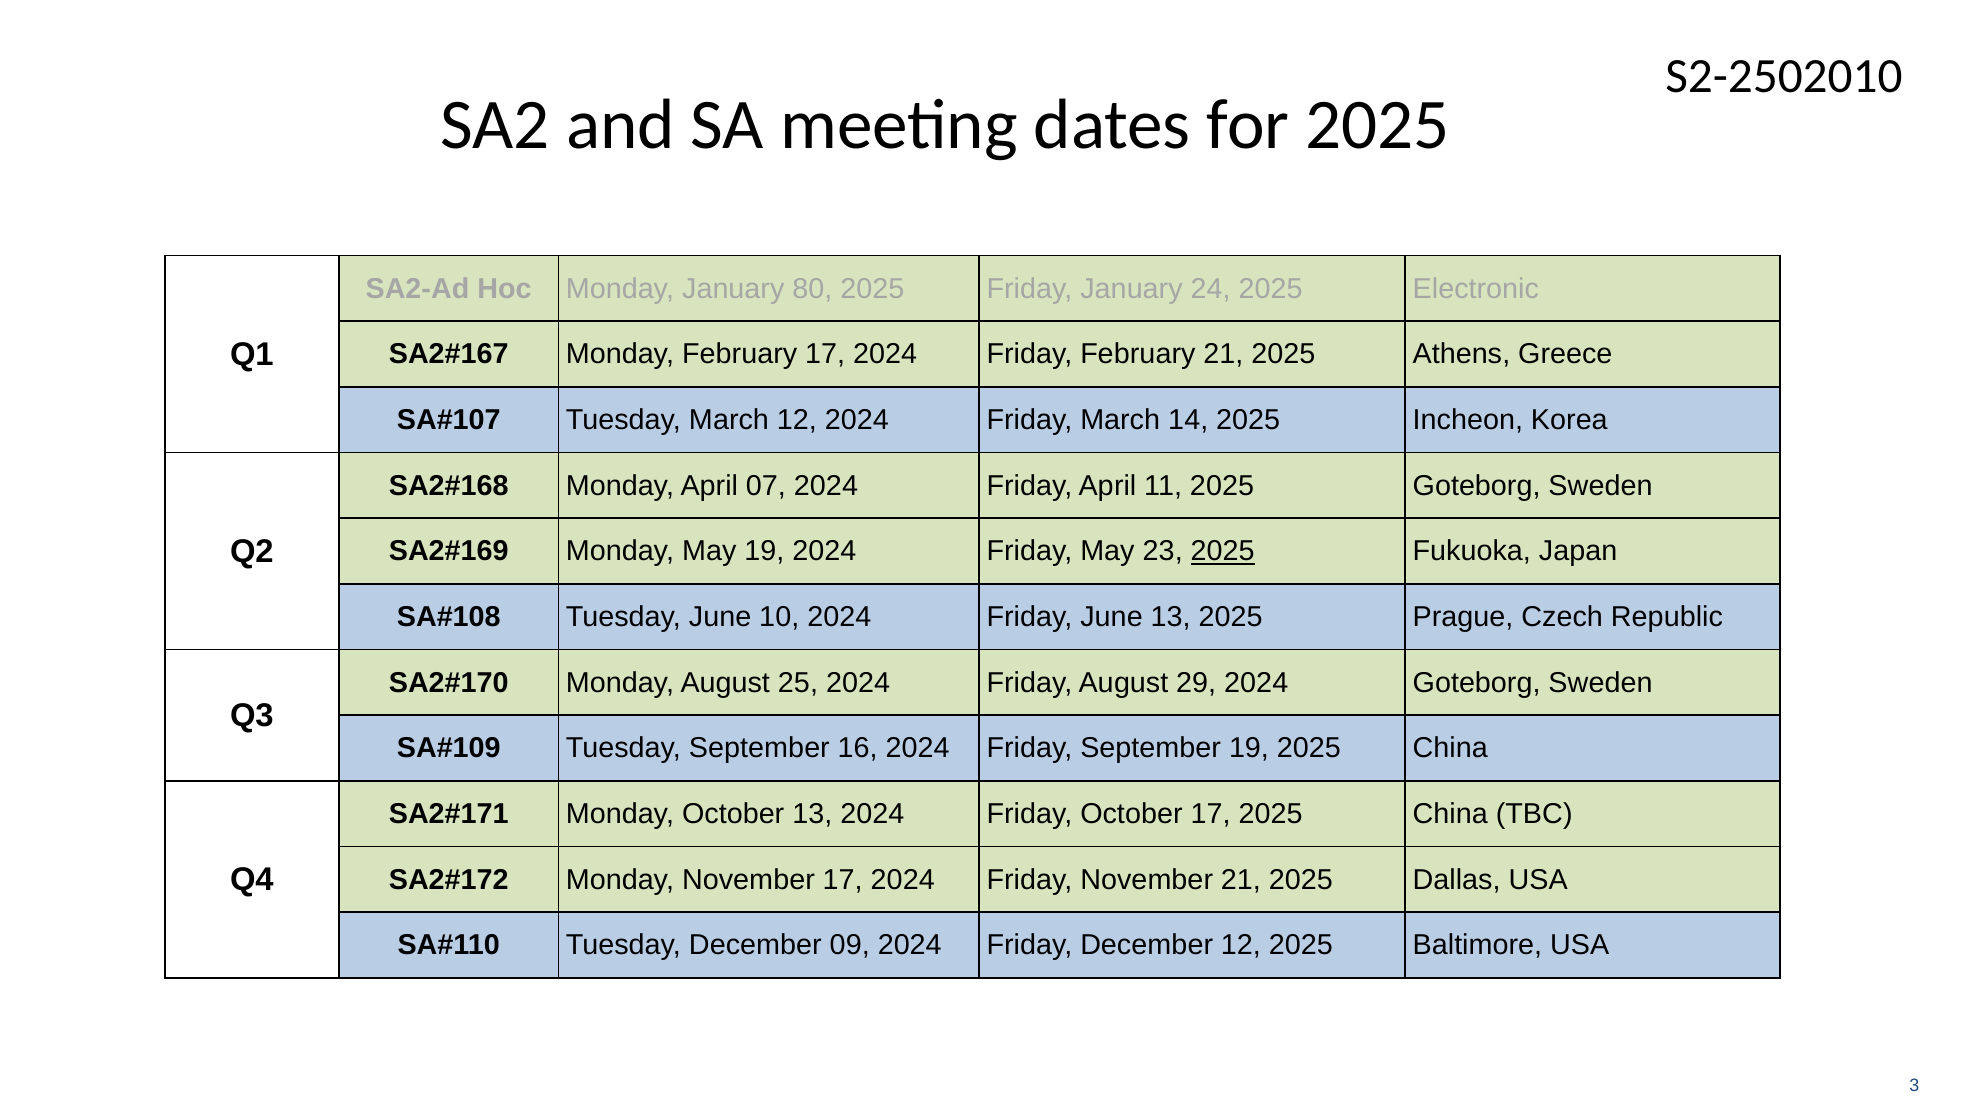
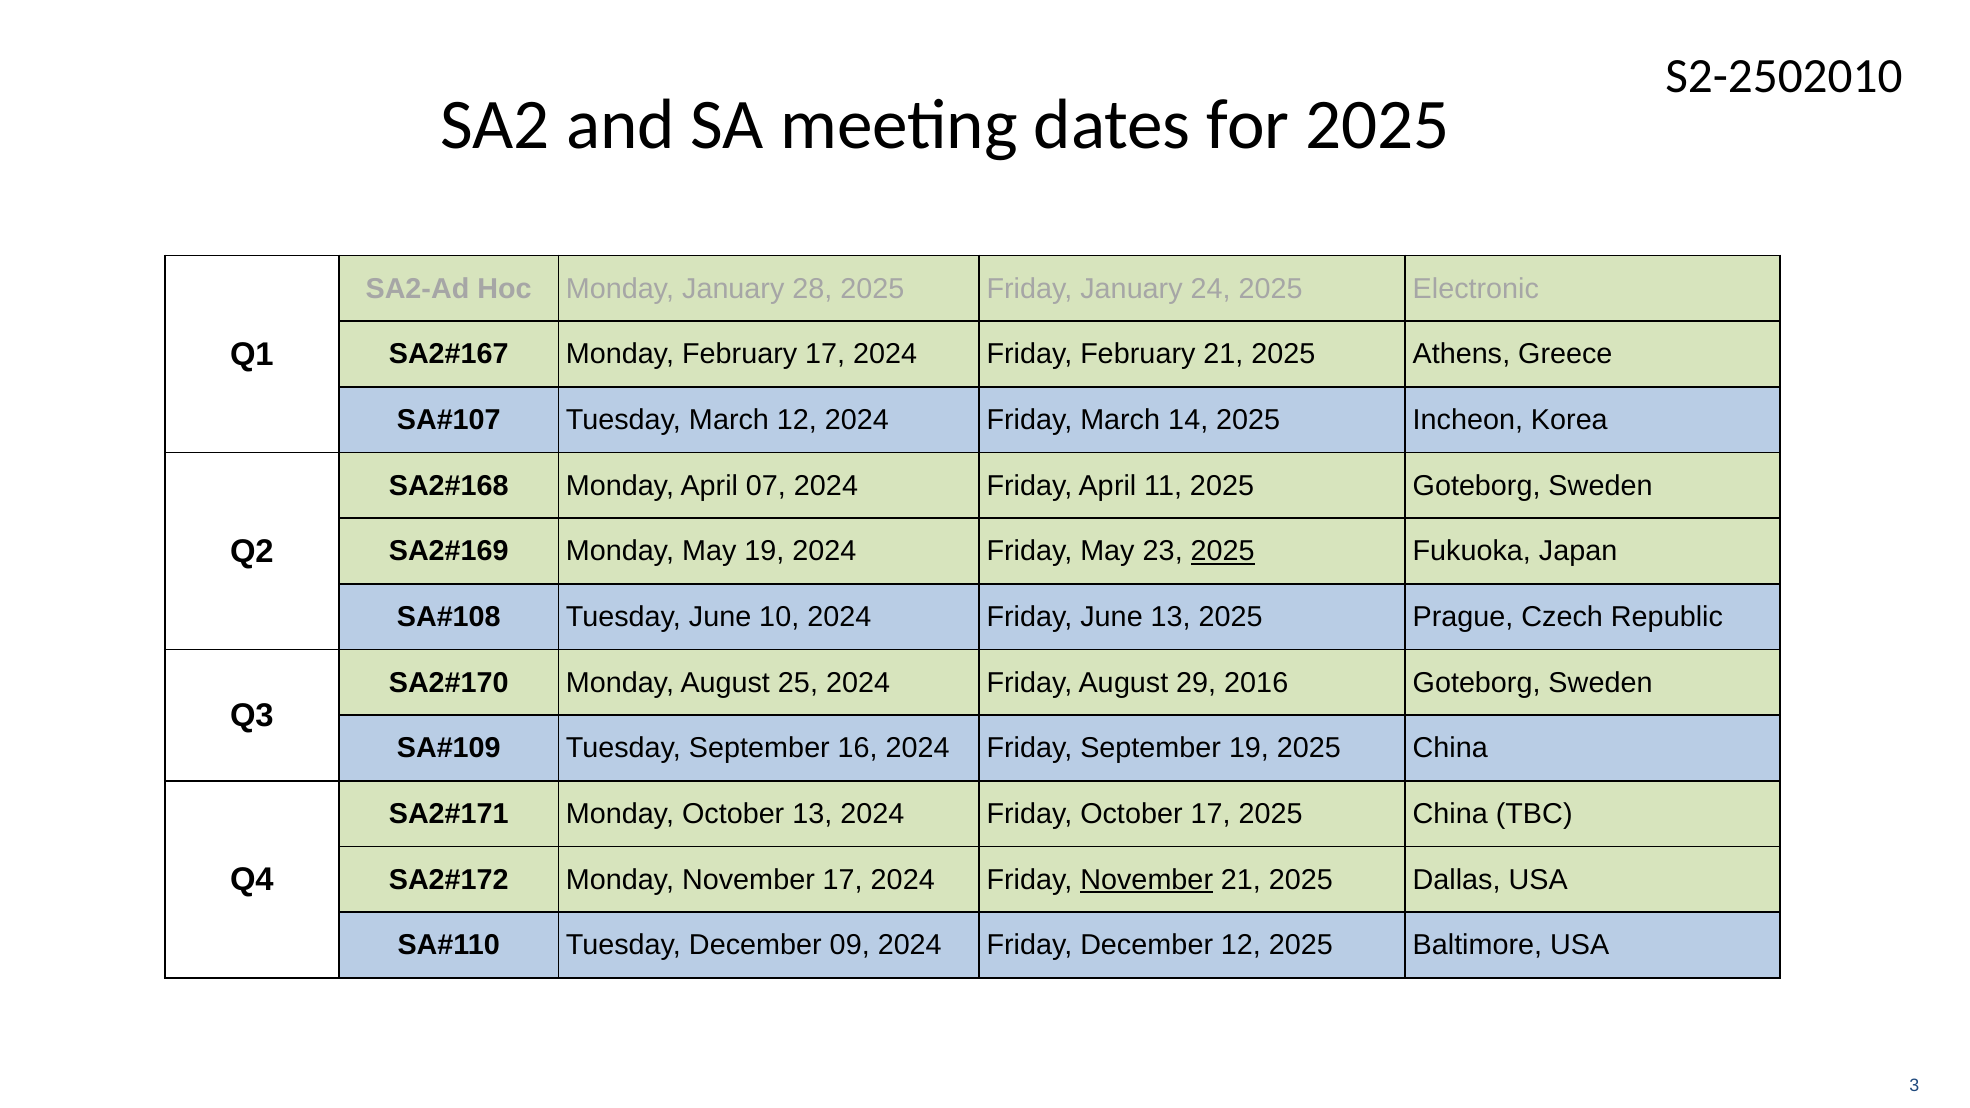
80: 80 -> 28 (812, 289)
29 2024: 2024 -> 2016 (1256, 683)
November underline: none -> present (1147, 880)
